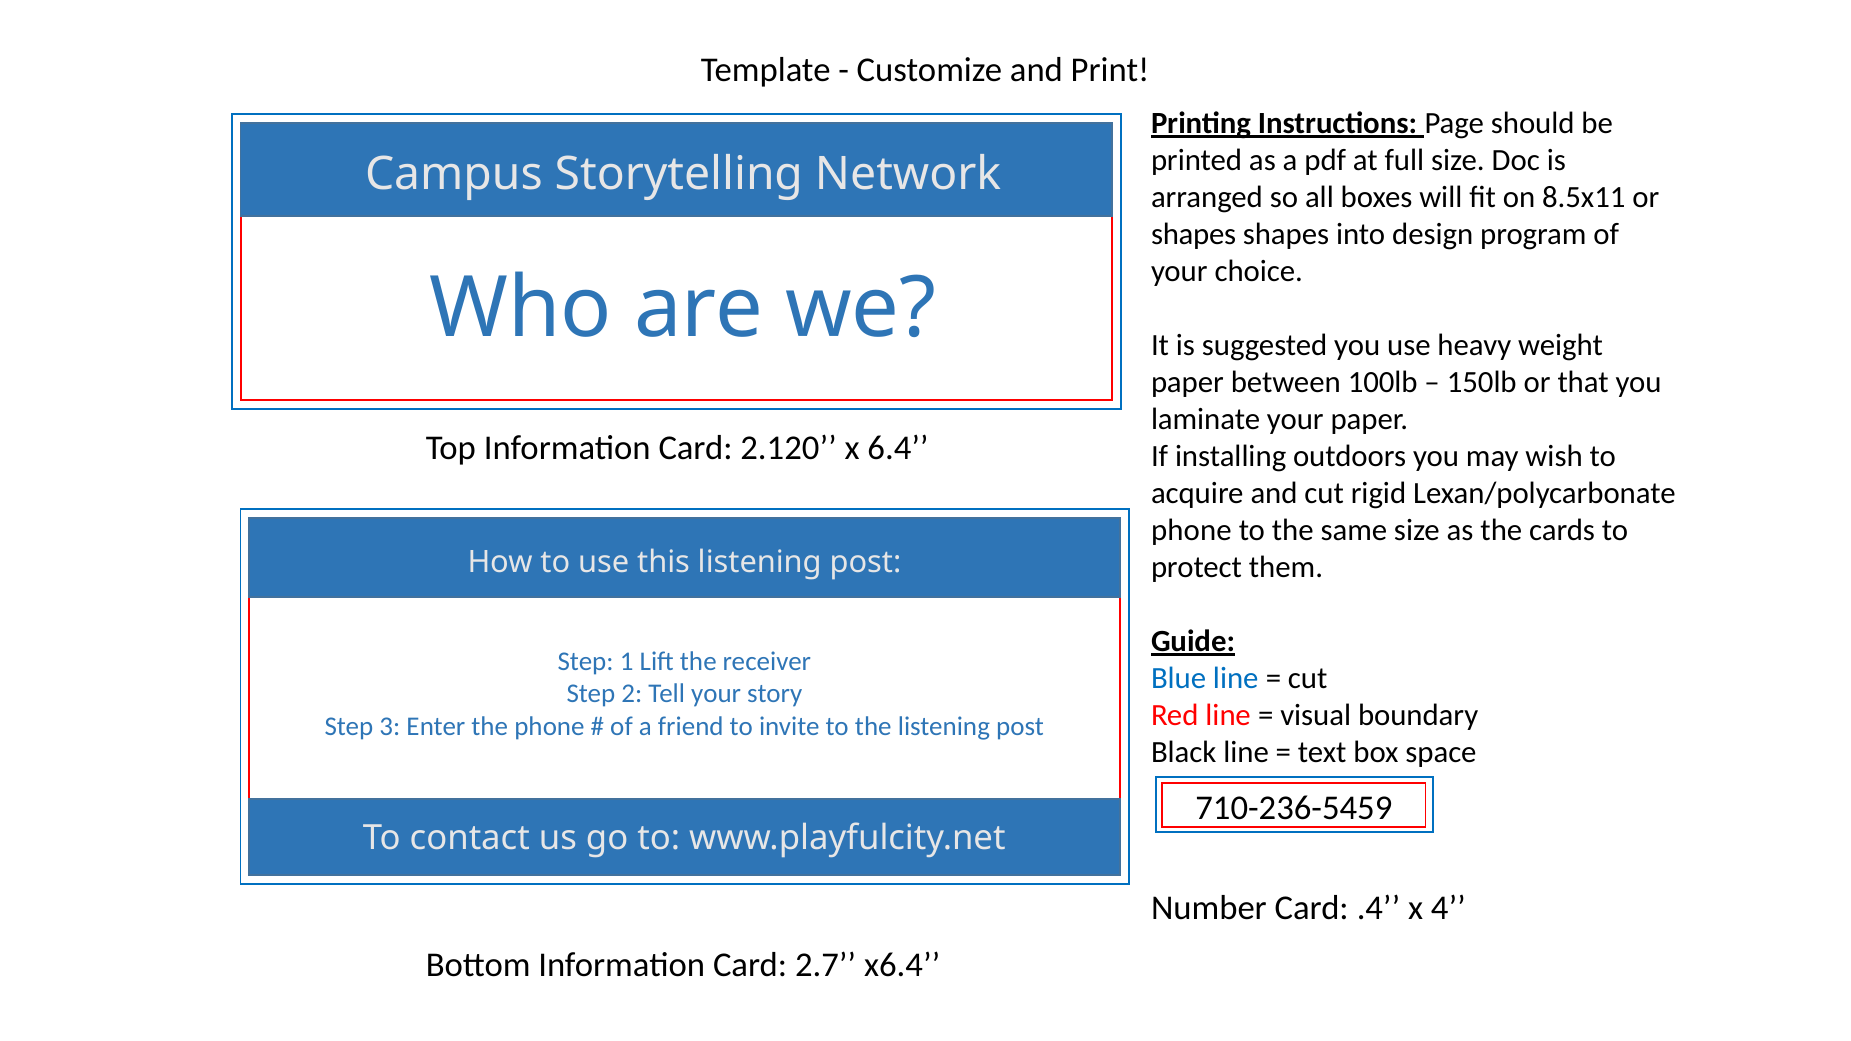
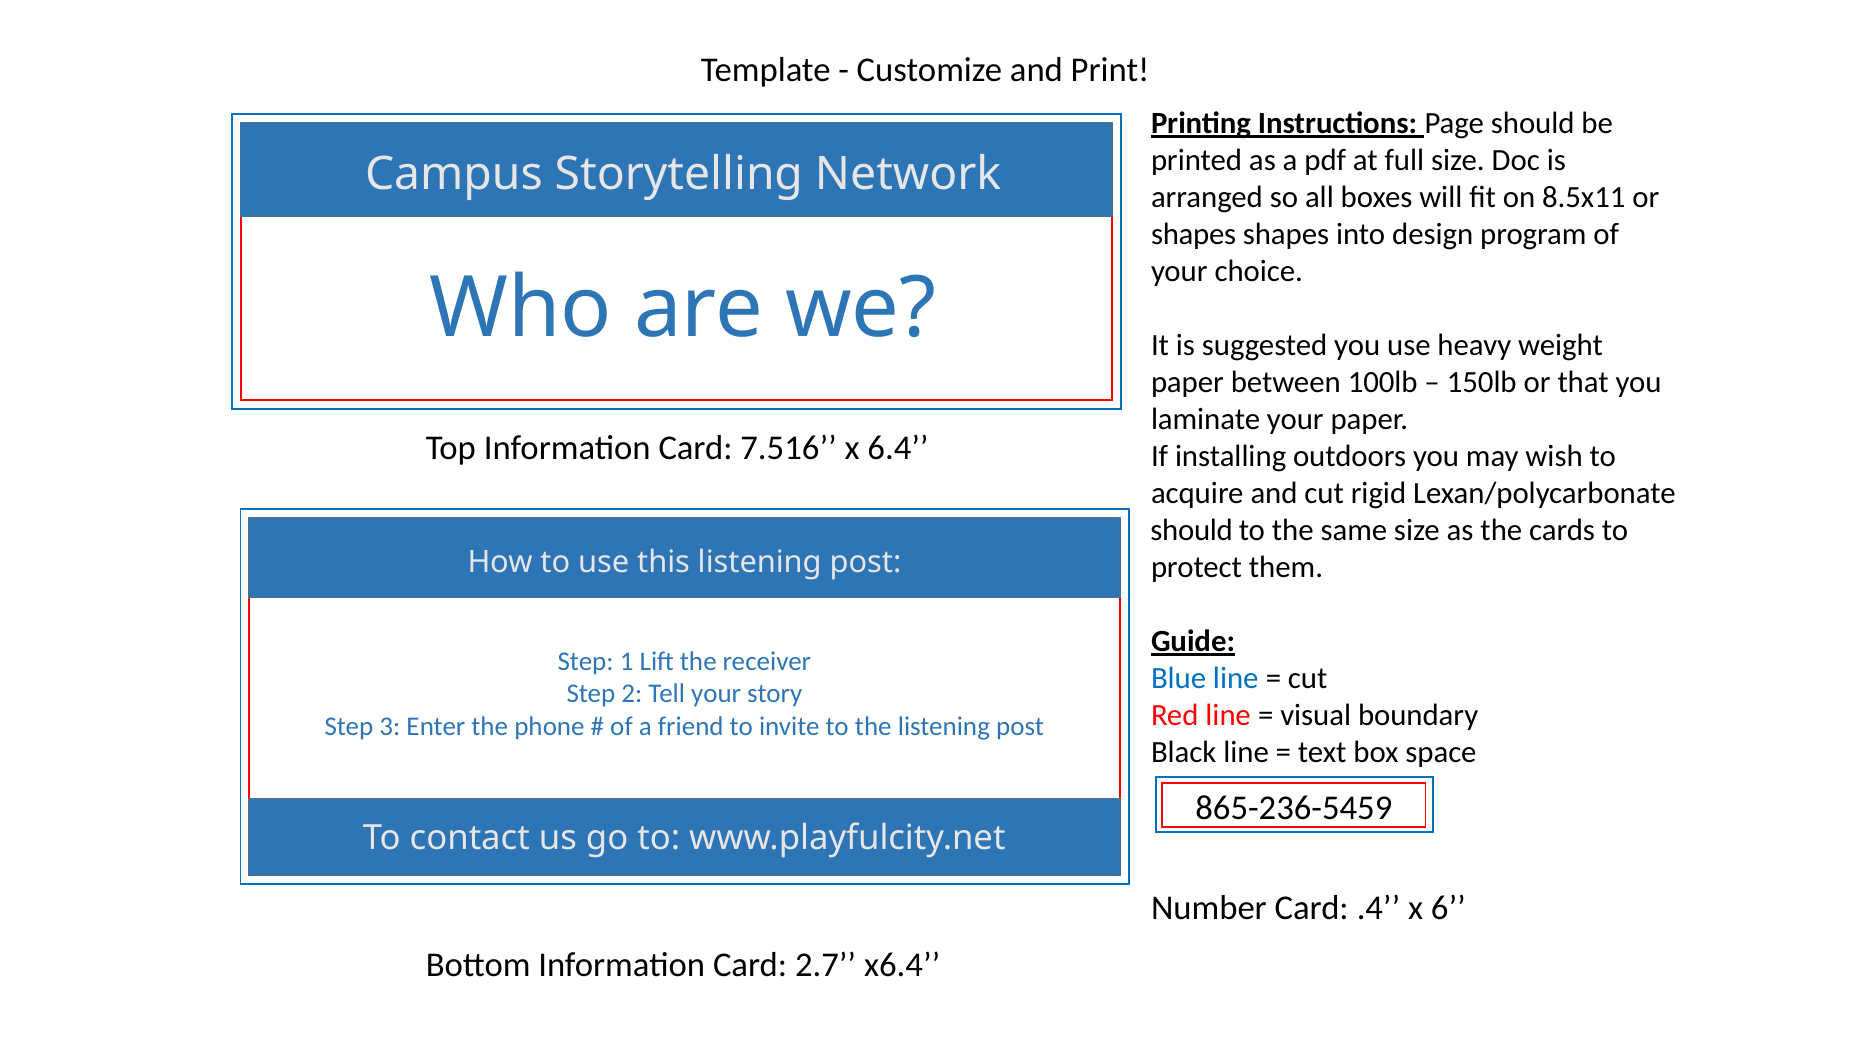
2.120: 2.120 -> 7.516 (789, 448)
phone: phone -> should (1192, 530)
710-236-5459: 710-236-5459 -> 865-236-5459 (1294, 808)
4: 4 -> 6 (1448, 908)
